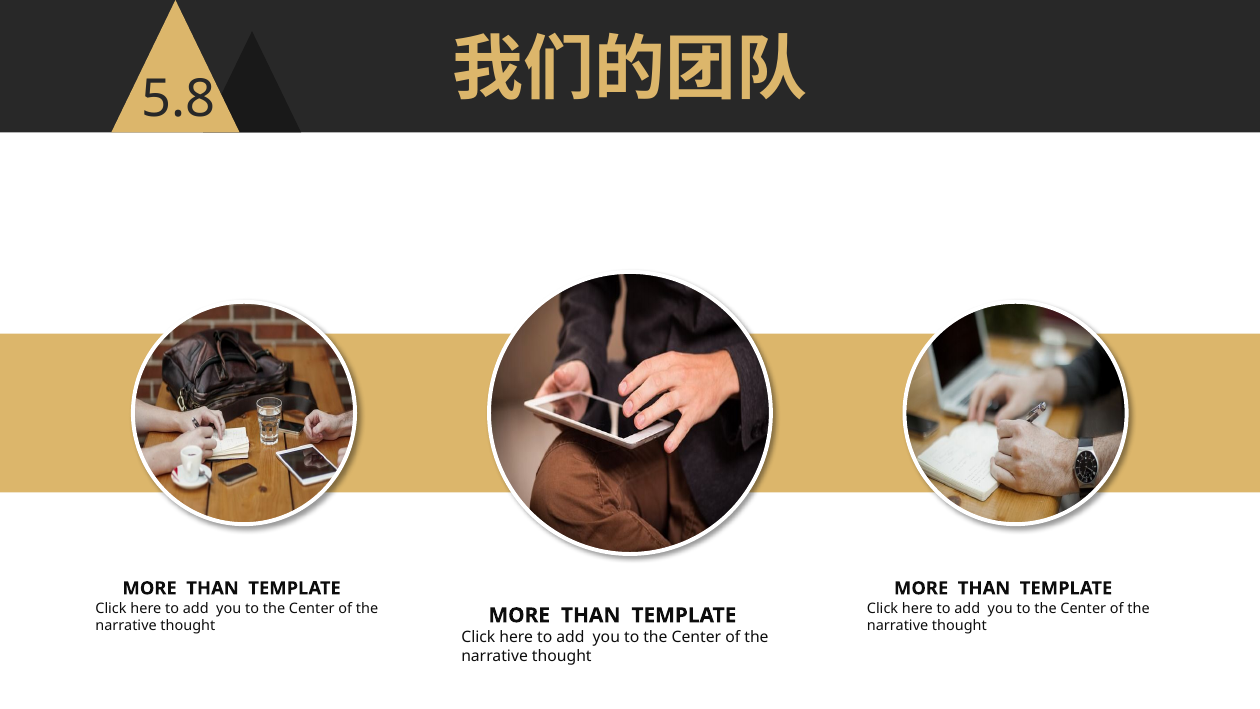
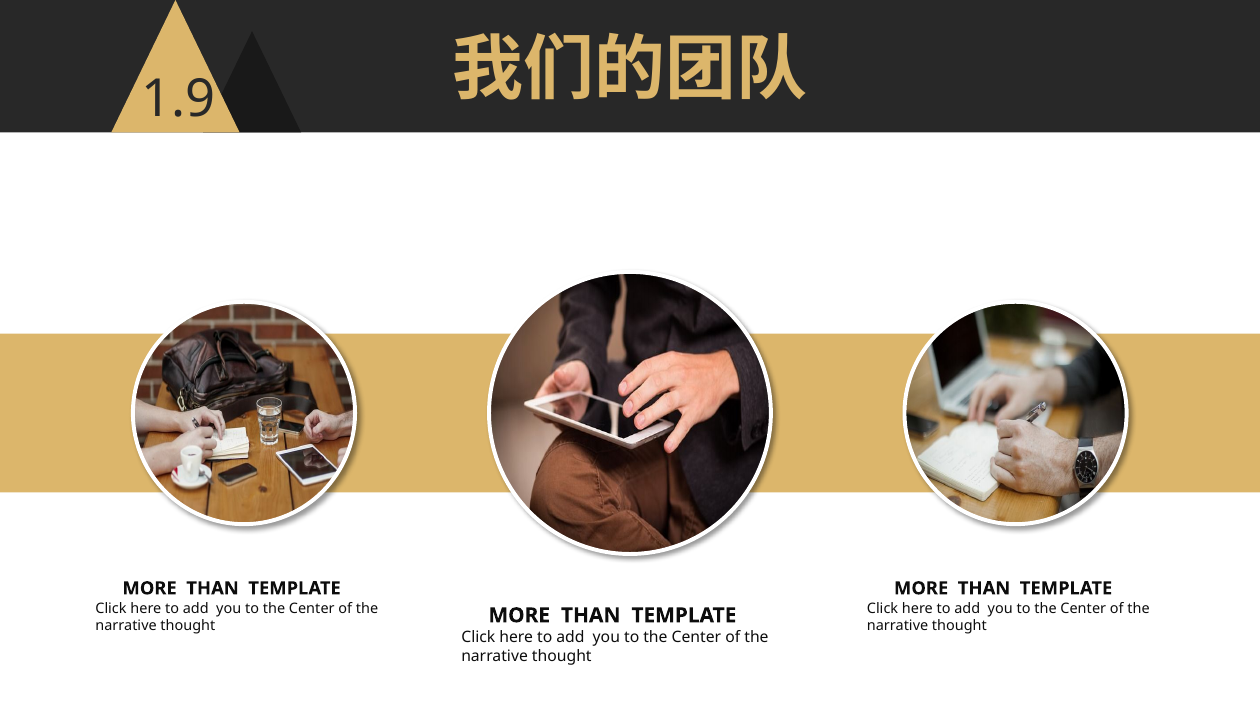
5.8: 5.8 -> 1.9 (179, 99)
